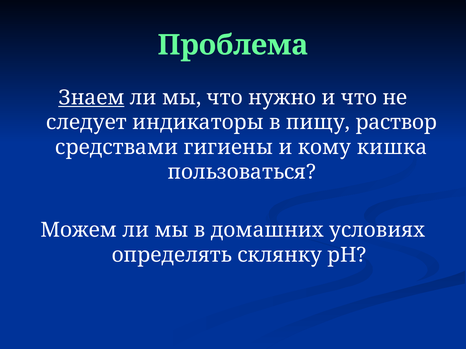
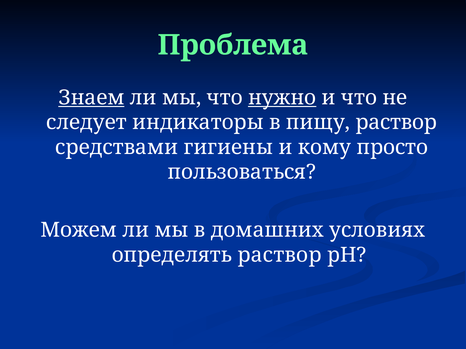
нужно underline: none -> present (282, 98)
кишка: кишка -> просто (392, 147)
определять склянку: склянку -> раствор (280, 255)
